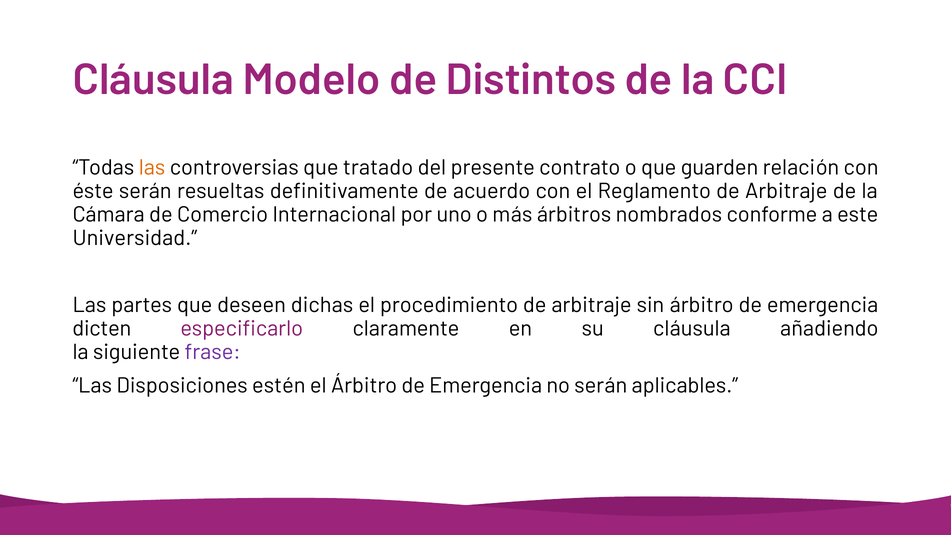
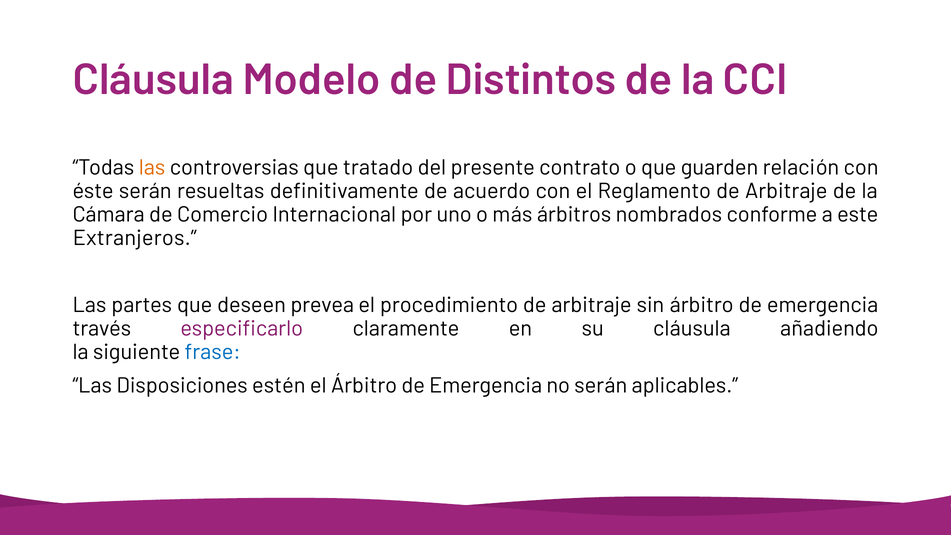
Universidad: Universidad -> Extranjeros (135, 238)
dichas: dichas -> prevea (322, 305)
dicten: dicten -> través (102, 328)
frase colour: purple -> blue (213, 352)
